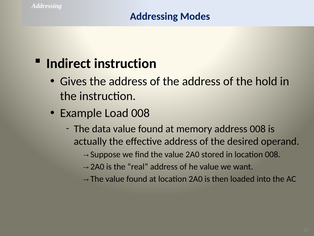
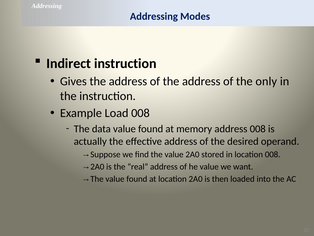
hold: hold -> only (266, 81)
